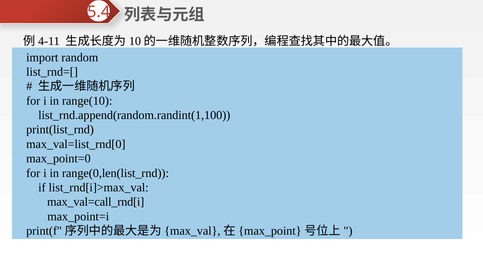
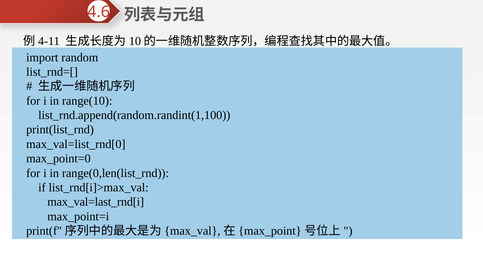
5.4: 5.4 -> 4.6 (99, 12)
max_val=call_rnd[i: max_val=call_rnd[i -> max_val=last_rnd[i (96, 202)
